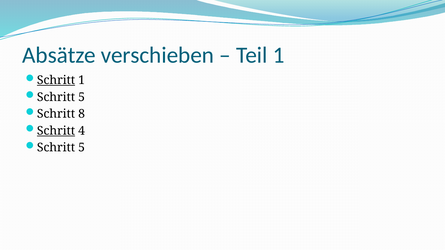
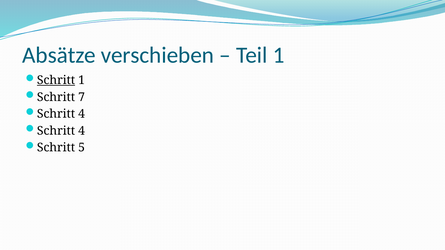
5: 5 -> 7 (82, 97)
8: 8 -> 4 (82, 114)
Schritt underline: present -> none (56, 131)
